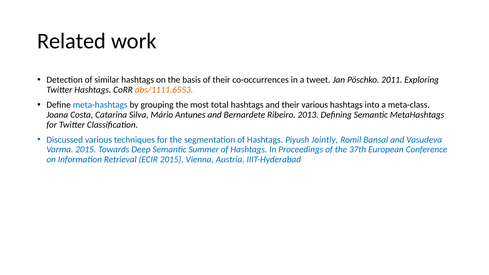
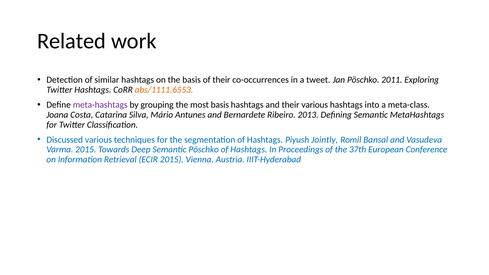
meta-hashtags colour: blue -> purple (100, 105)
most total: total -> basis (220, 105)
Semantic Summer: Summer -> Pöschko (204, 150)
